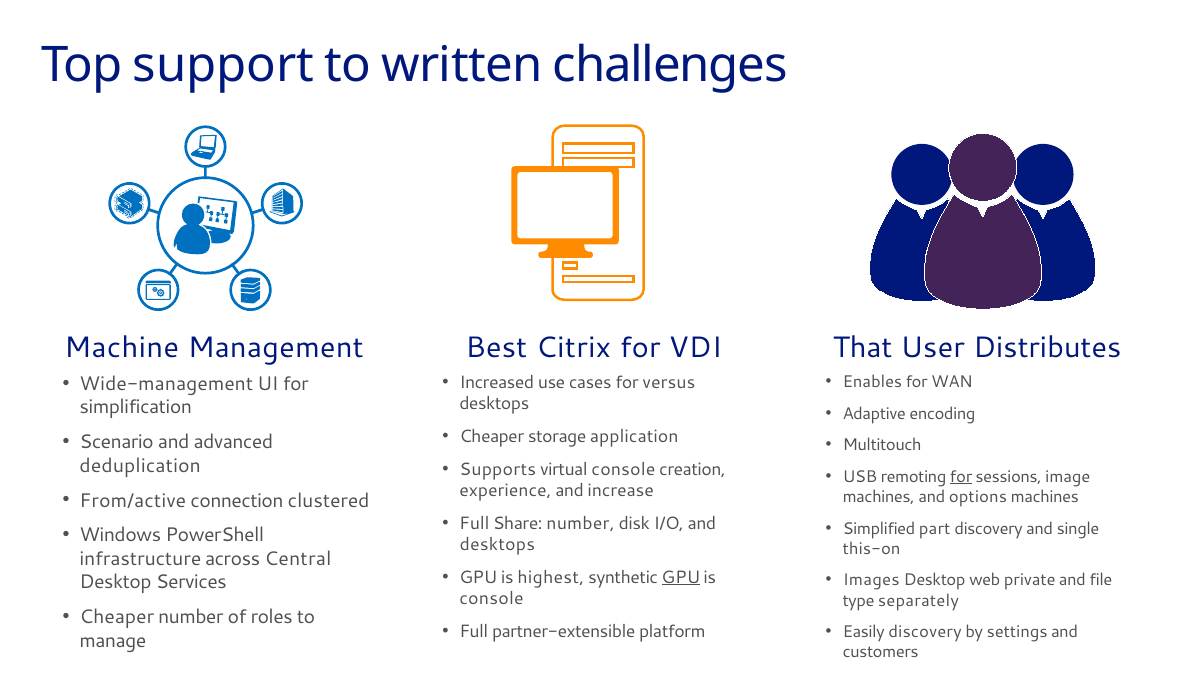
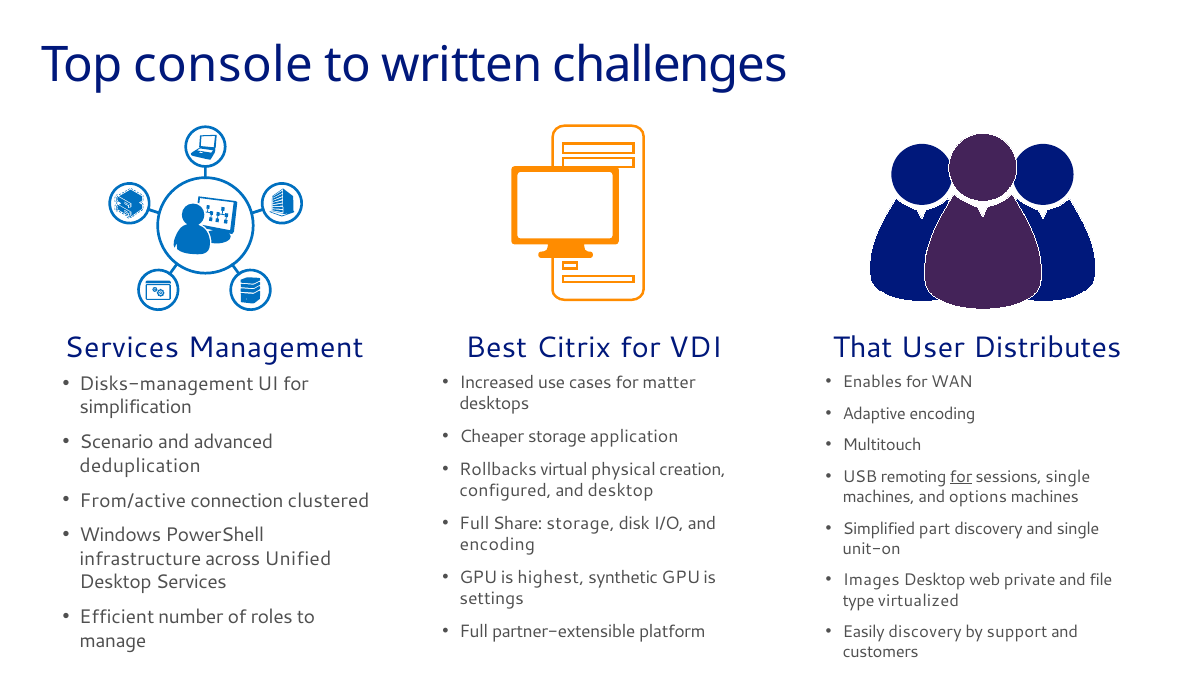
support: support -> console (223, 65)
Machine: Machine -> Services (122, 348)
versus: versus -> matter (669, 383)
Wide-management: Wide-management -> Disks-management (166, 384)
Supports: Supports -> Rollbacks (498, 469)
virtual console: console -> physical (624, 469)
sessions image: image -> single (1068, 477)
experience: experience -> configured (506, 491)
and increase: increase -> desktop (621, 491)
Share number: number -> storage (581, 523)
desktops: desktops -> encoding (497, 545)
this-on: this-on -> unit-on (872, 549)
Central: Central -> Unified (298, 559)
GPU underline: present -> none (681, 577)
console: console -> settings (492, 599)
separately: separately -> virtualized (919, 601)
Cheaper: Cheaper -> Efficient (117, 617)
settings: settings -> support (1017, 632)
